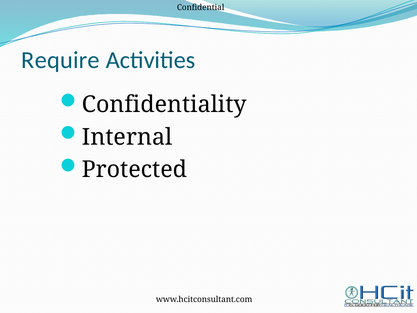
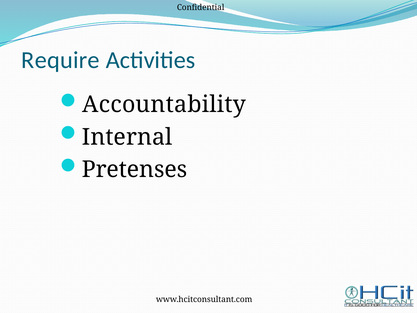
Confidentiality: Confidentiality -> Accountability (164, 104)
Protected: Protected -> Pretenses (135, 169)
